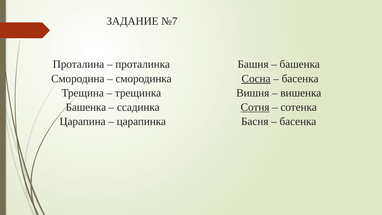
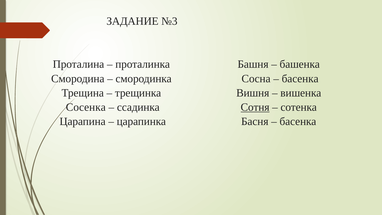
№7: №7 -> №3 (169, 21)
Сосна underline: present -> none (256, 79)
Башенка: Башенка -> Сосенка (86, 107)
